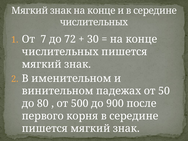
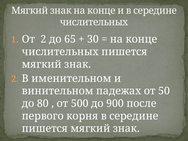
От 7: 7 -> 2 (43, 39)
72: 72 -> 65 (70, 39)
